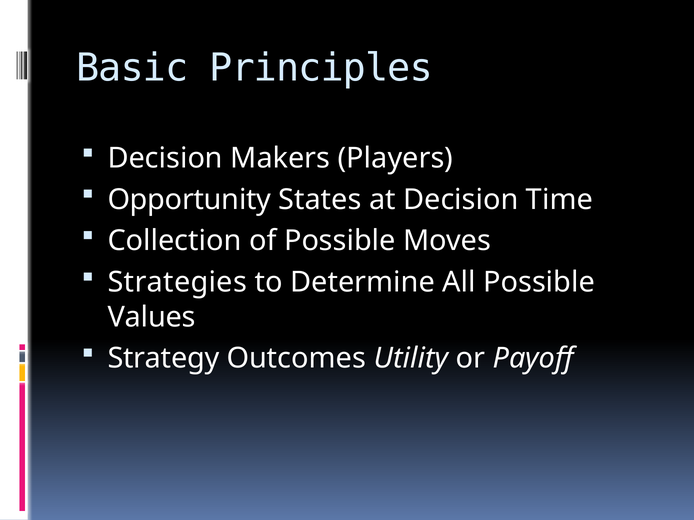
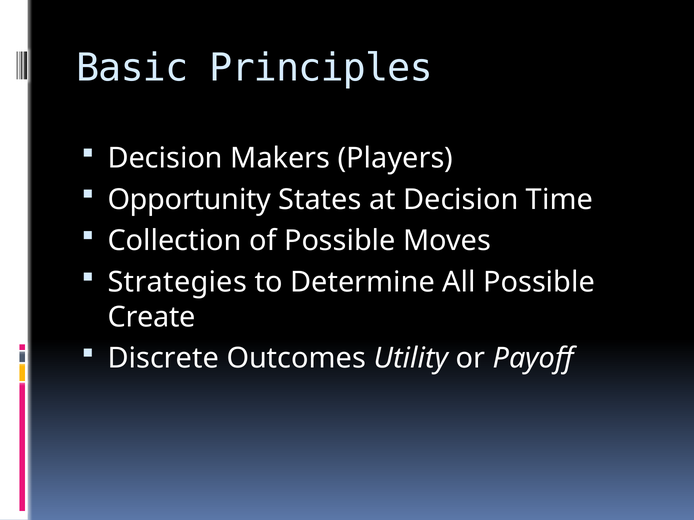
Values: Values -> Create (152, 317)
Strategy: Strategy -> Discrete (163, 359)
